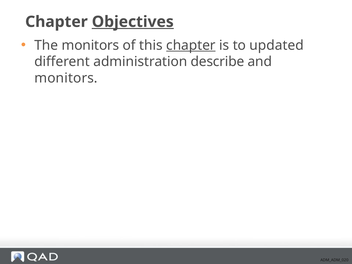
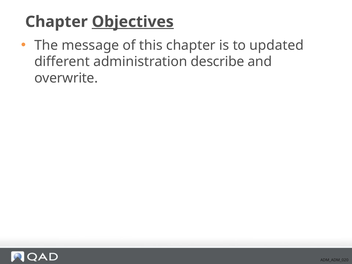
The monitors: monitors -> message (90, 45)
chapter underline: present -> none (191, 45)
monitors: monitors -> overwrite (66, 78)
